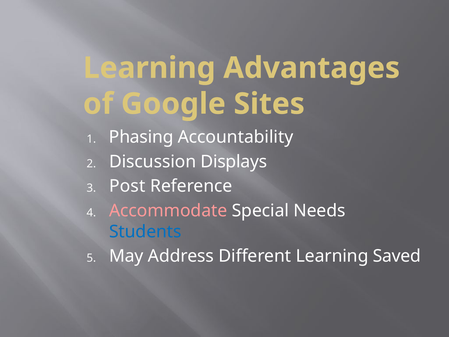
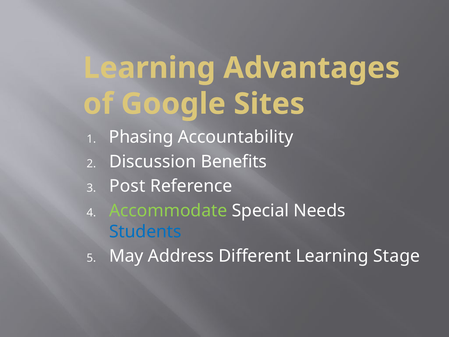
Displays: Displays -> Benefits (234, 162)
Accommodate colour: pink -> light green (168, 210)
Saved: Saved -> Stage (397, 256)
